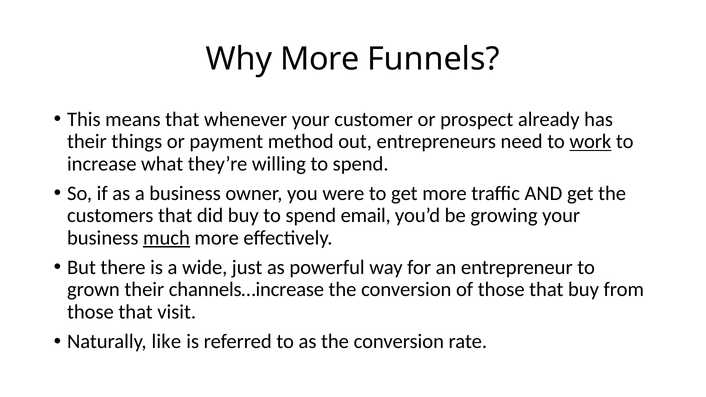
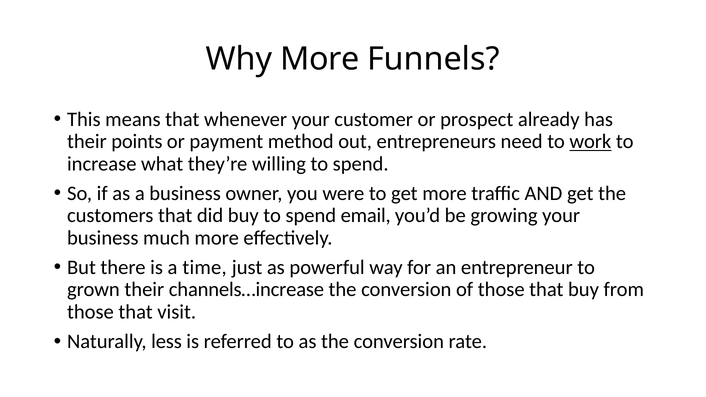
things: things -> points (137, 142)
much underline: present -> none (166, 238)
wide: wide -> time (205, 268)
like: like -> less (167, 342)
